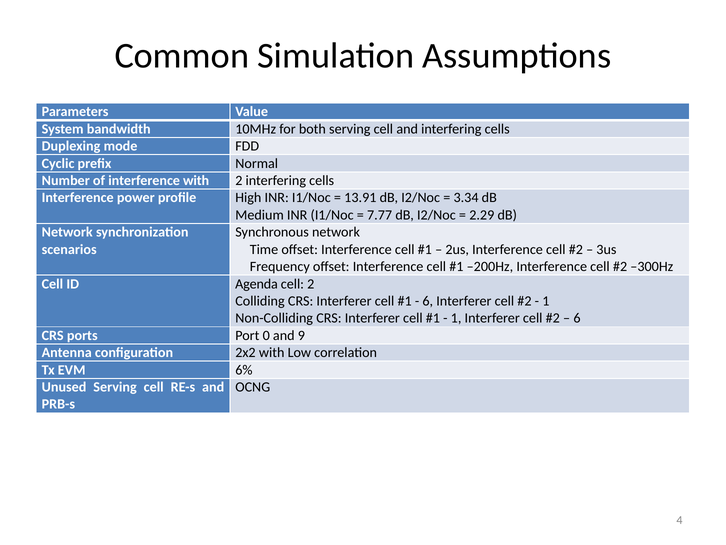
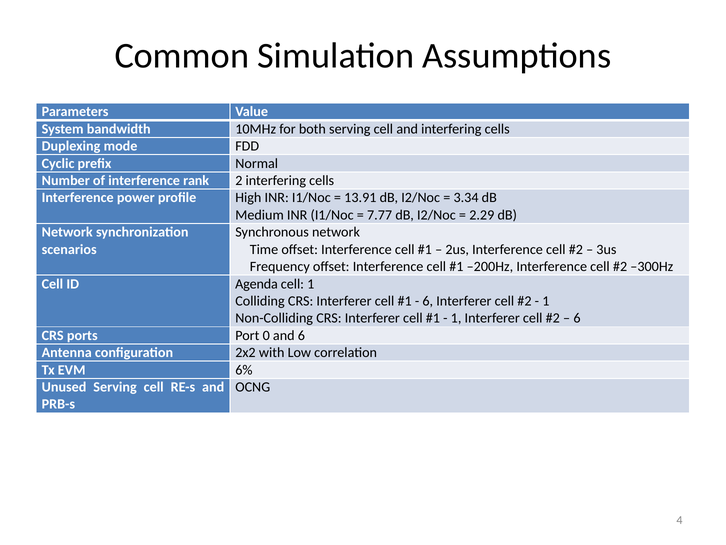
interference with: with -> rank (196, 180)
cell 2: 2 -> 1 (311, 284)
and 9: 9 -> 6 (301, 335)
